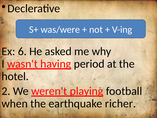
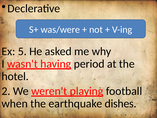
6: 6 -> 5 (22, 51)
richer: richer -> dishes (121, 103)
